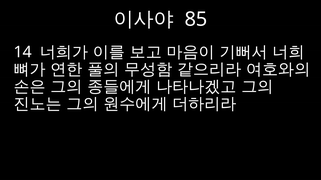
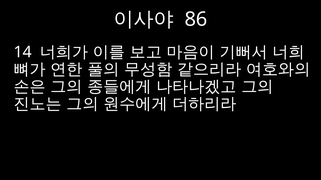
85: 85 -> 86 (196, 19)
